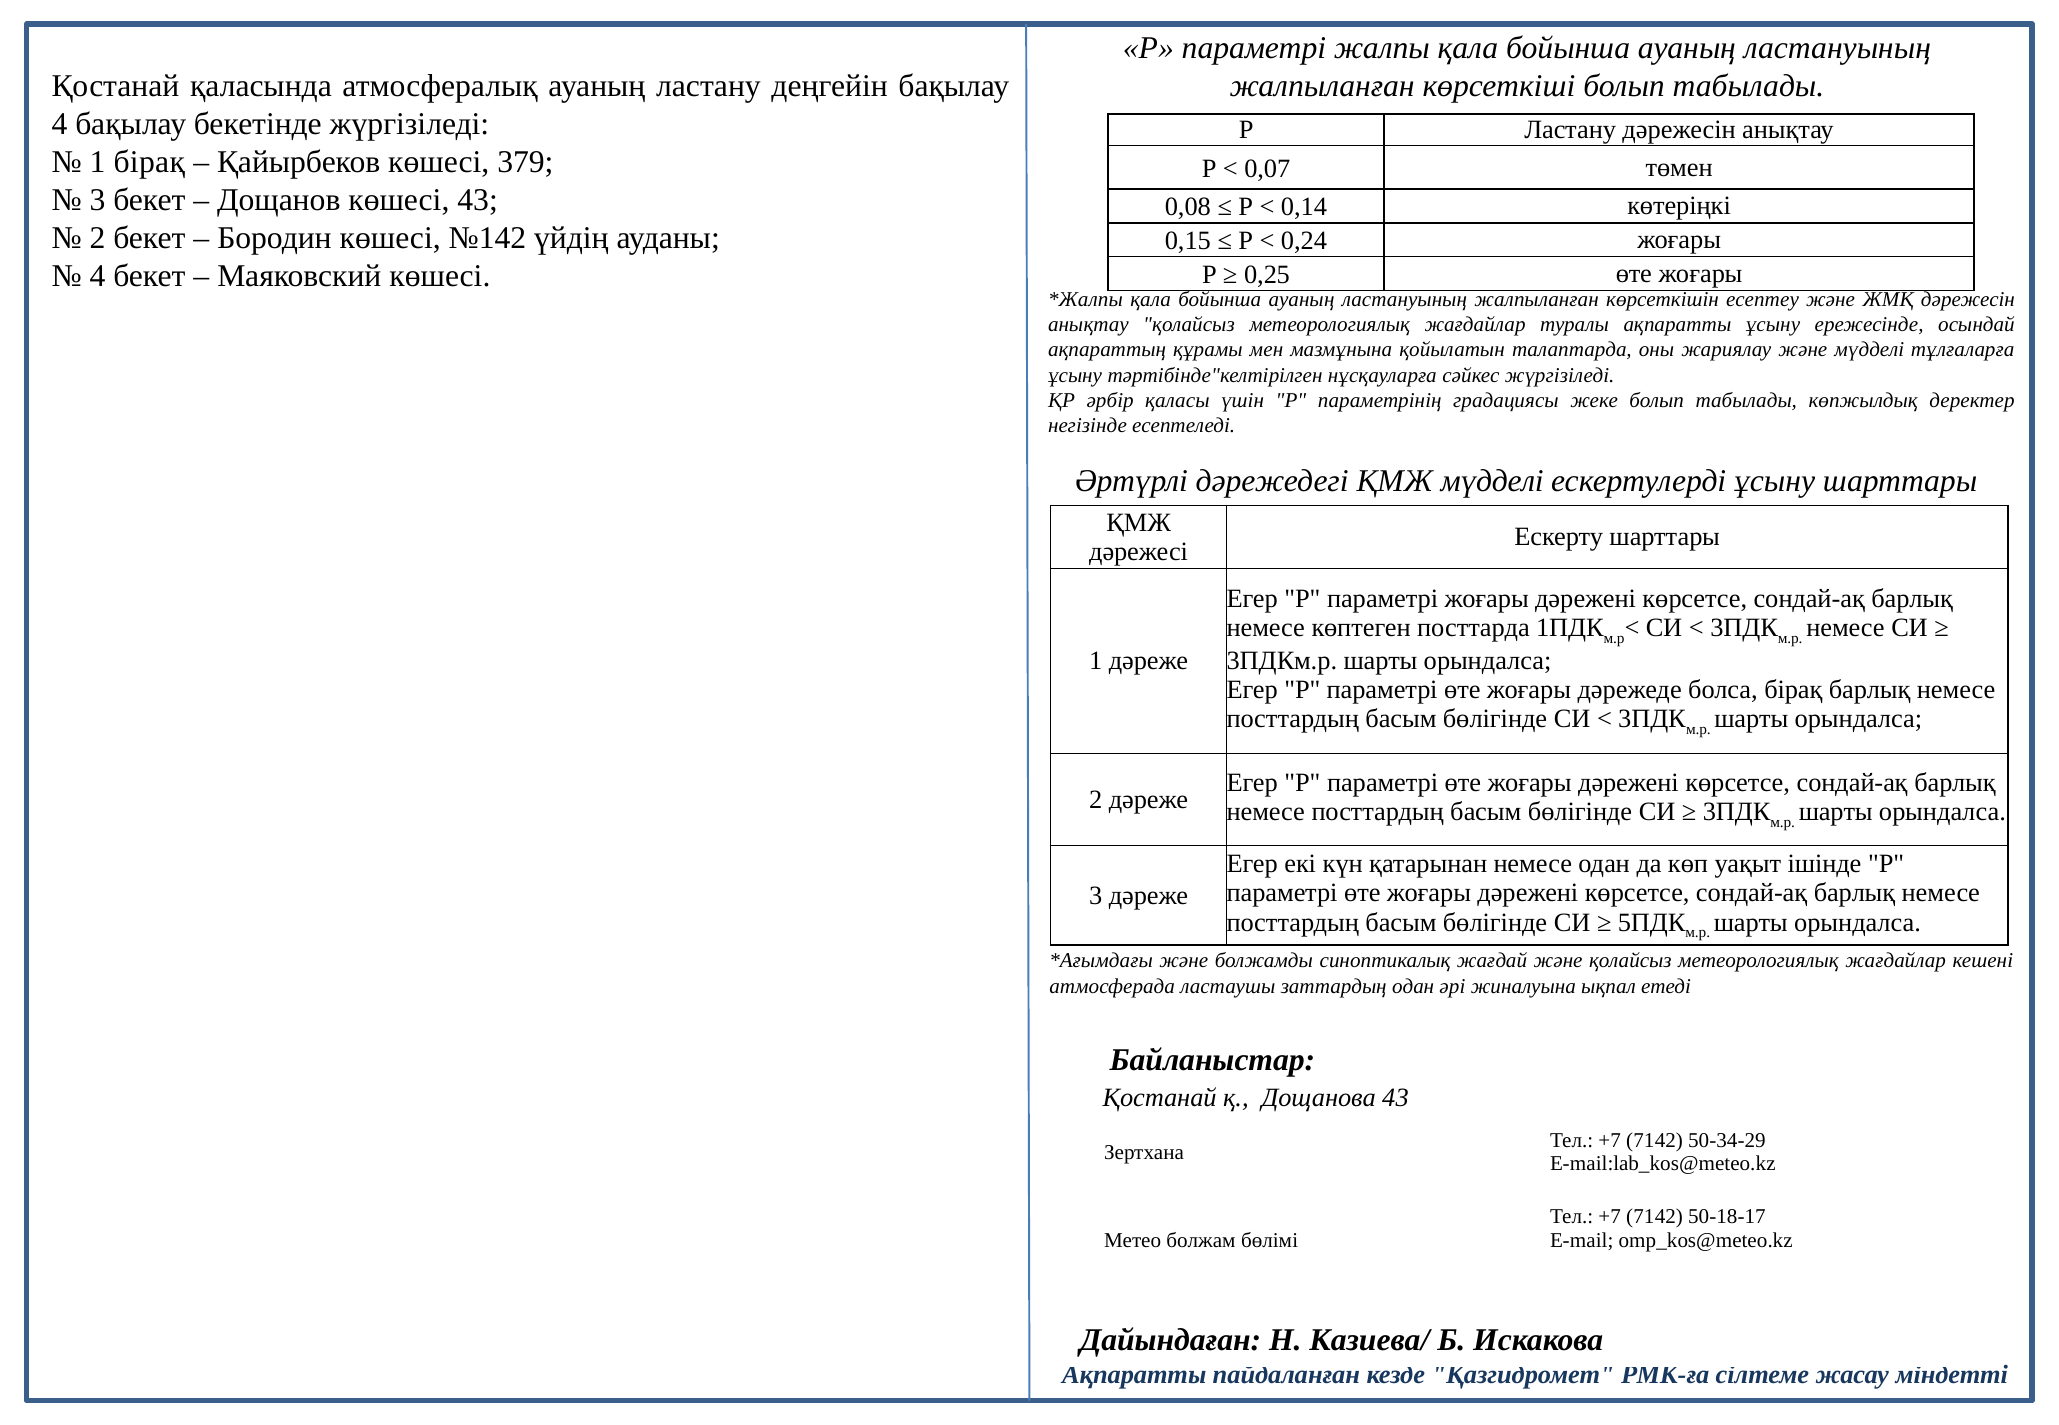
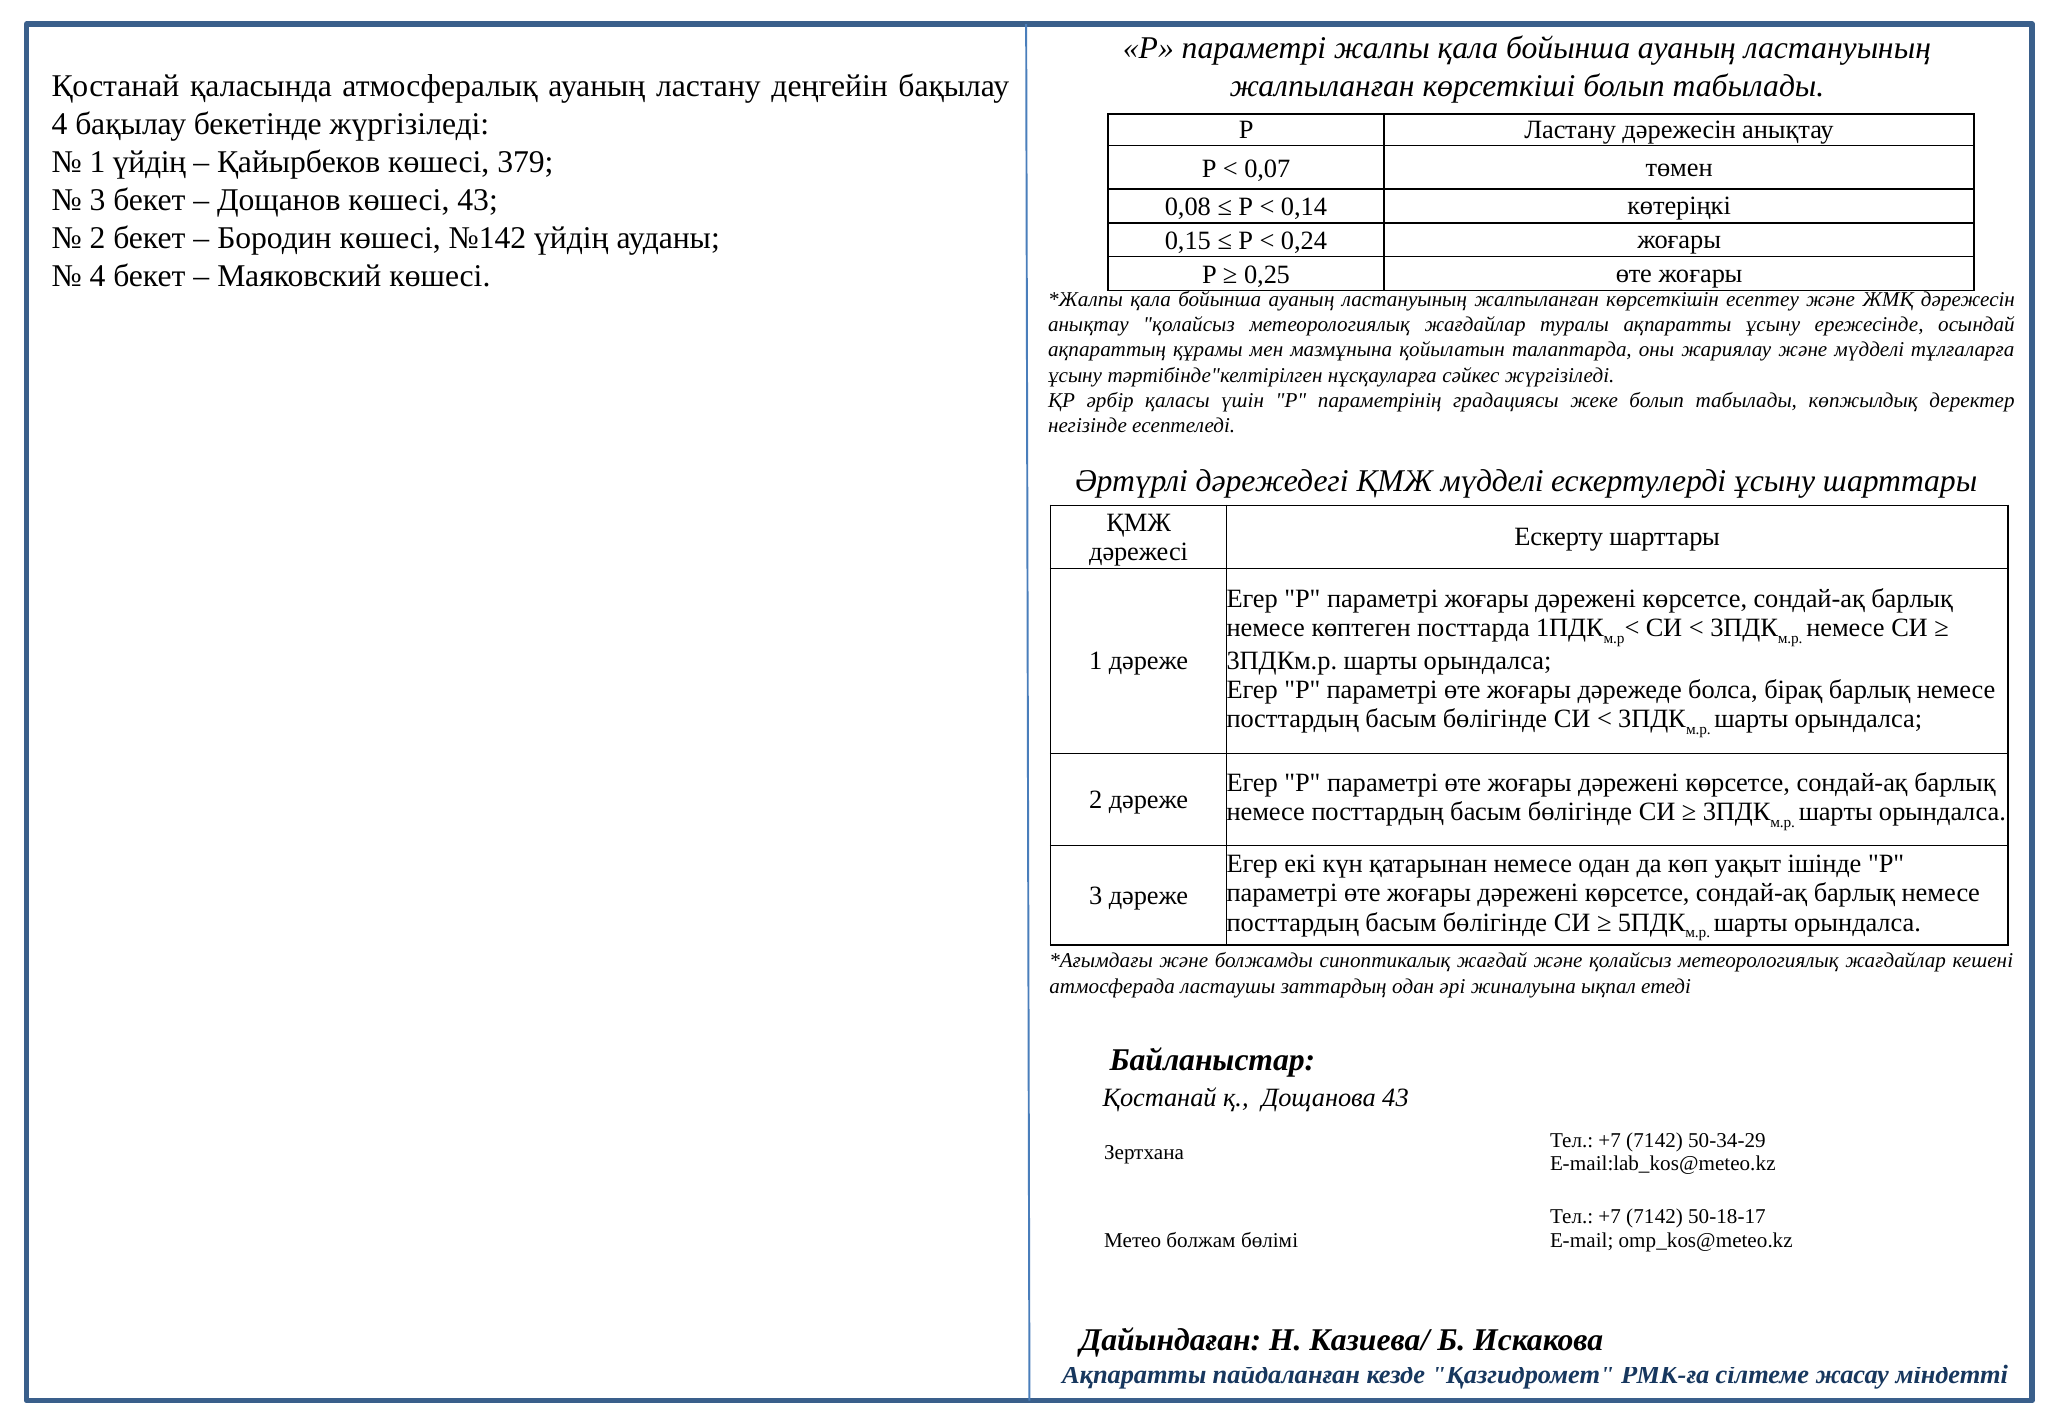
1 бірақ: бірақ -> үйдің (150, 162)
